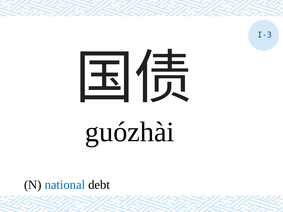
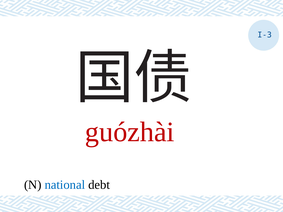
guózhài colour: black -> red (130, 132)
